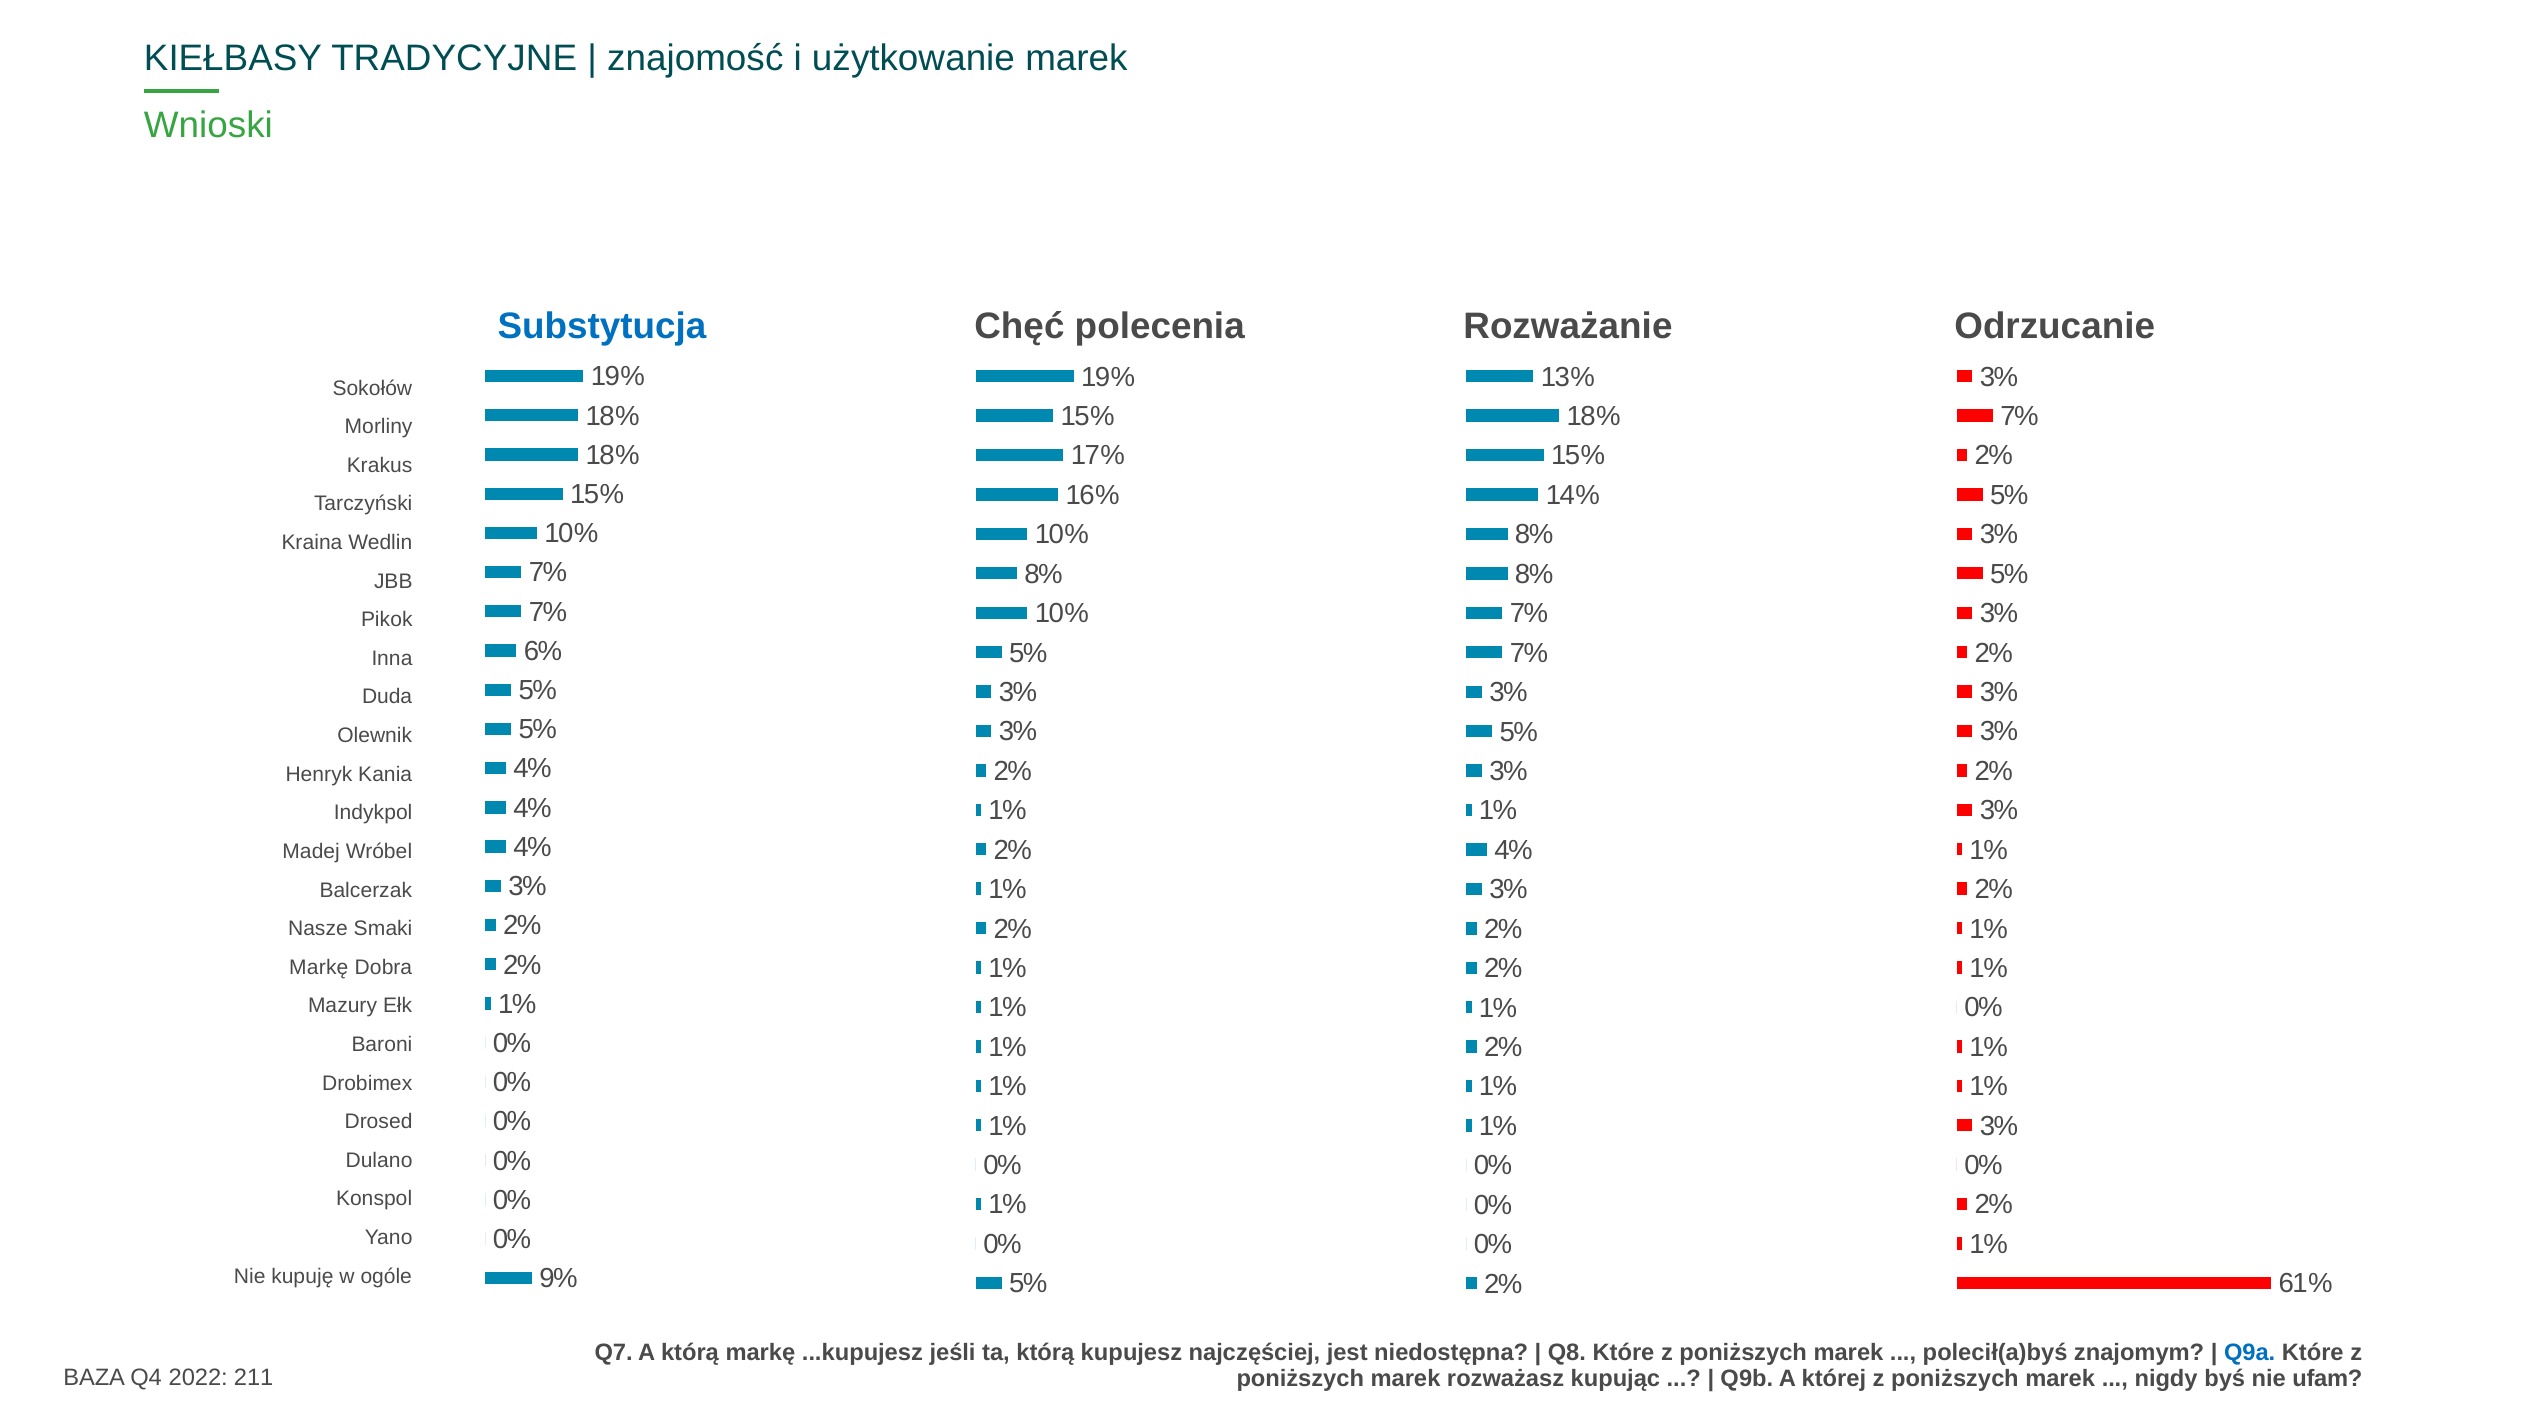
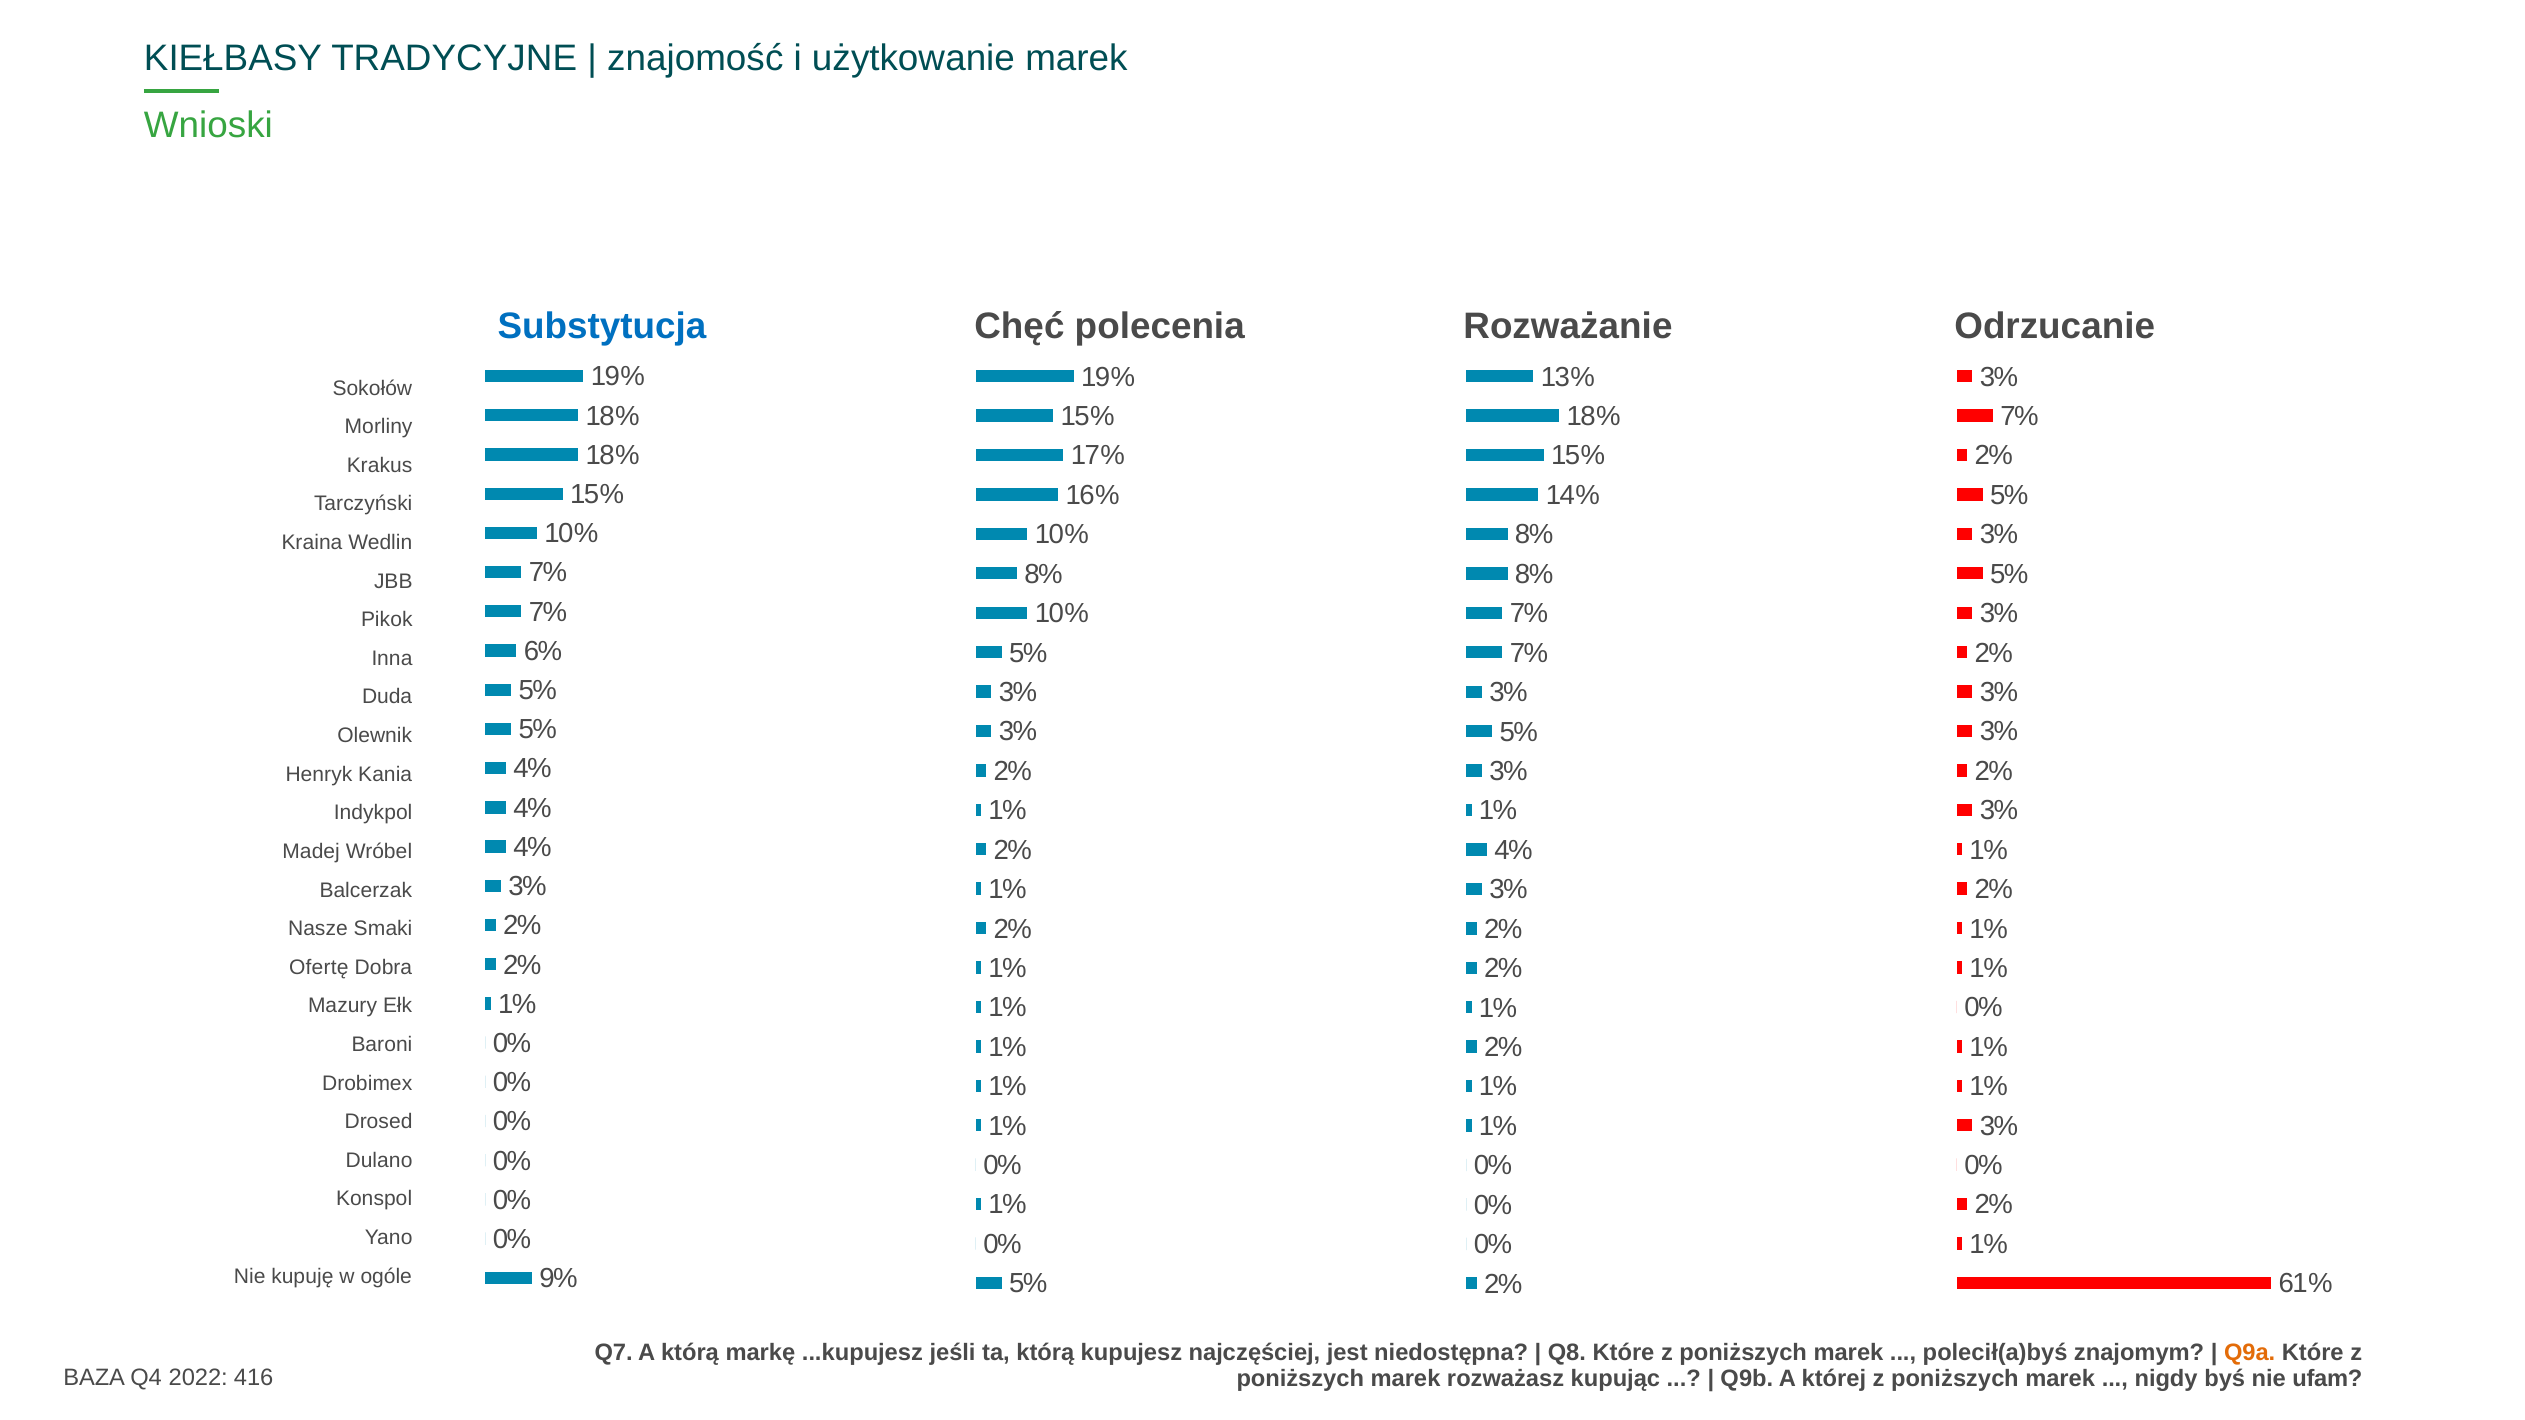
Markę: Markę -> Ofertę (319, 968)
Q9a colour: blue -> orange (2250, 1353)
211: 211 -> 416 (254, 1378)
